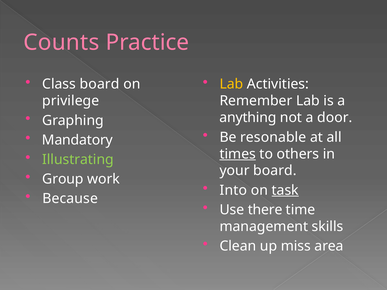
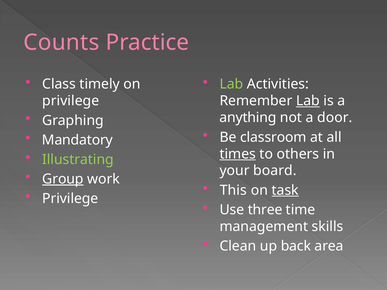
Class board: board -> timely (100, 84)
Lab colour: yellow -> light green (231, 84)
Lab underline: none -> present (308, 101)
resonable: resonable -> classroom (273, 137)
Group underline: none -> present (63, 179)
Into: Into -> This (233, 190)
Because: Because -> Privilege (70, 199)
there: there -> three (265, 210)
miss: miss -> back (296, 246)
